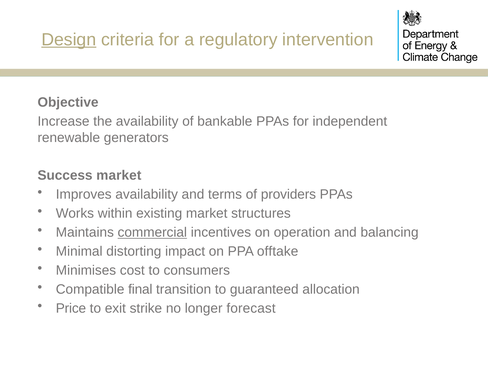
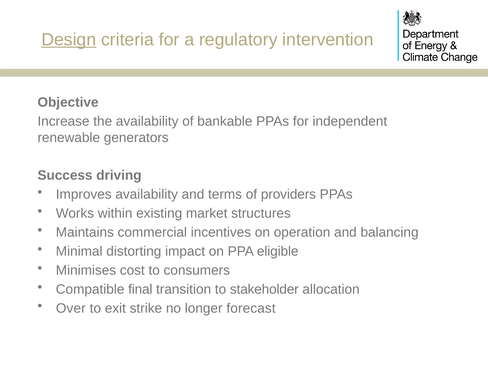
Success market: market -> driving (119, 175)
commercial underline: present -> none (152, 232)
offtake: offtake -> eligible (278, 251)
guaranteed: guaranteed -> stakeholder (264, 289)
Price: Price -> Over (71, 308)
